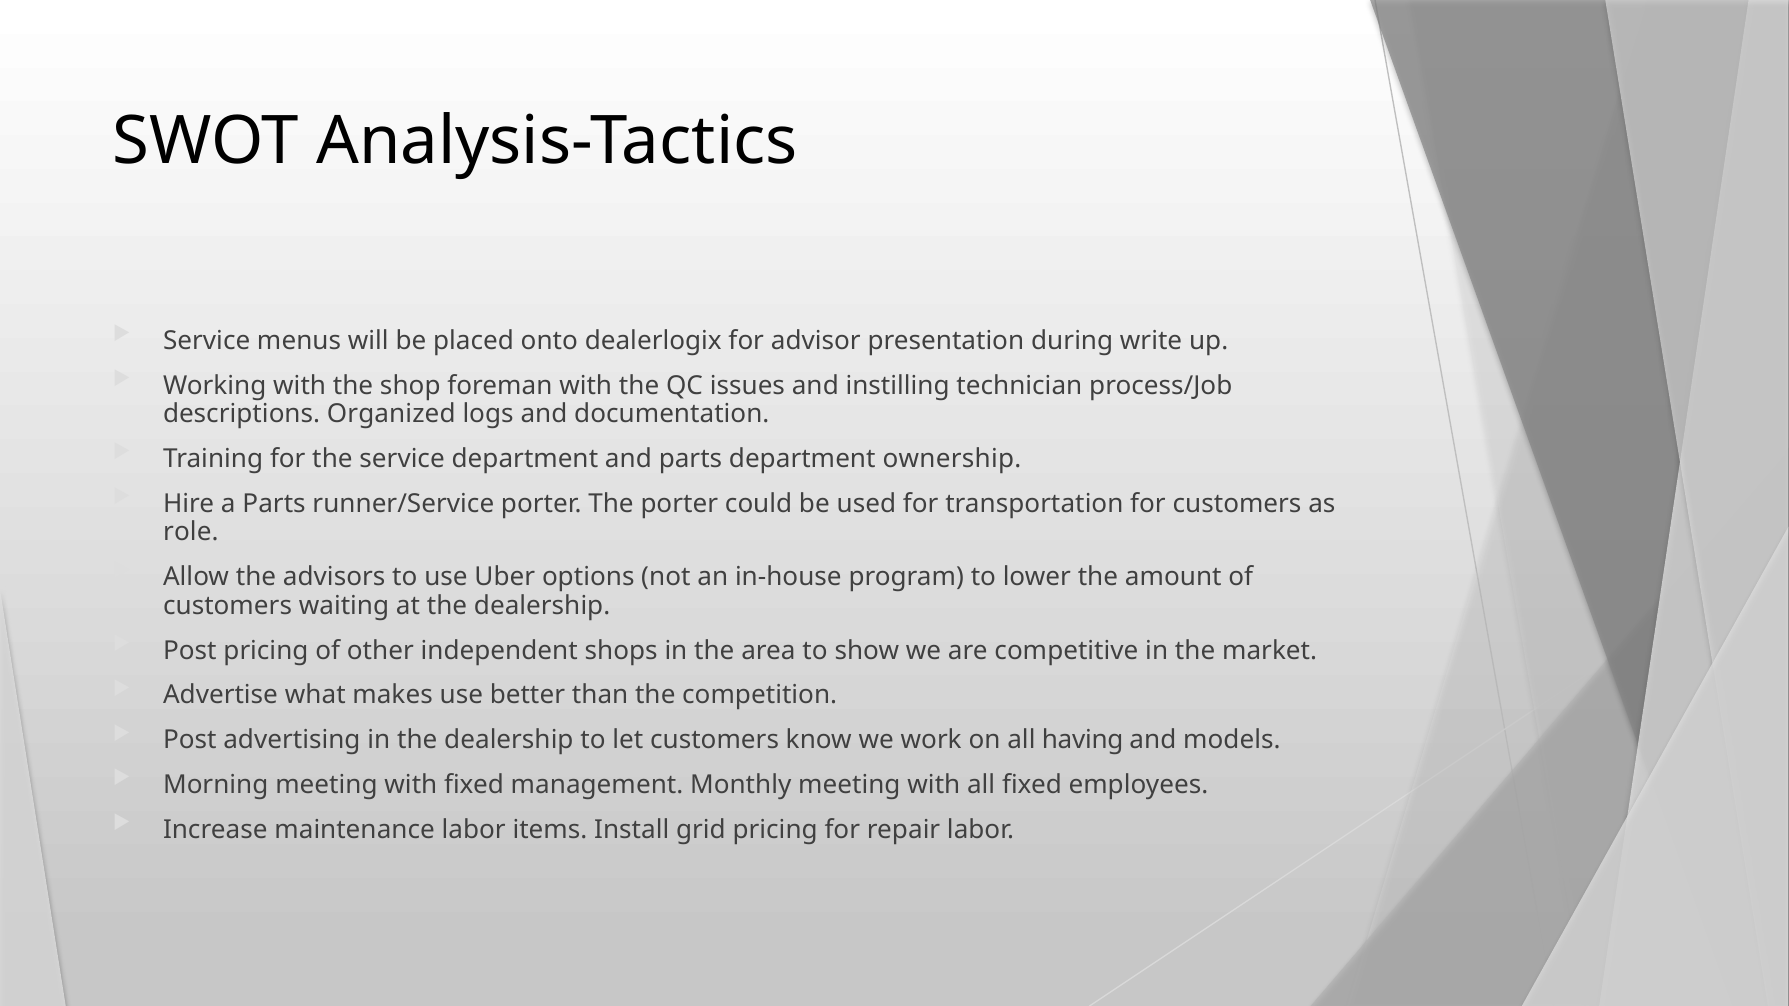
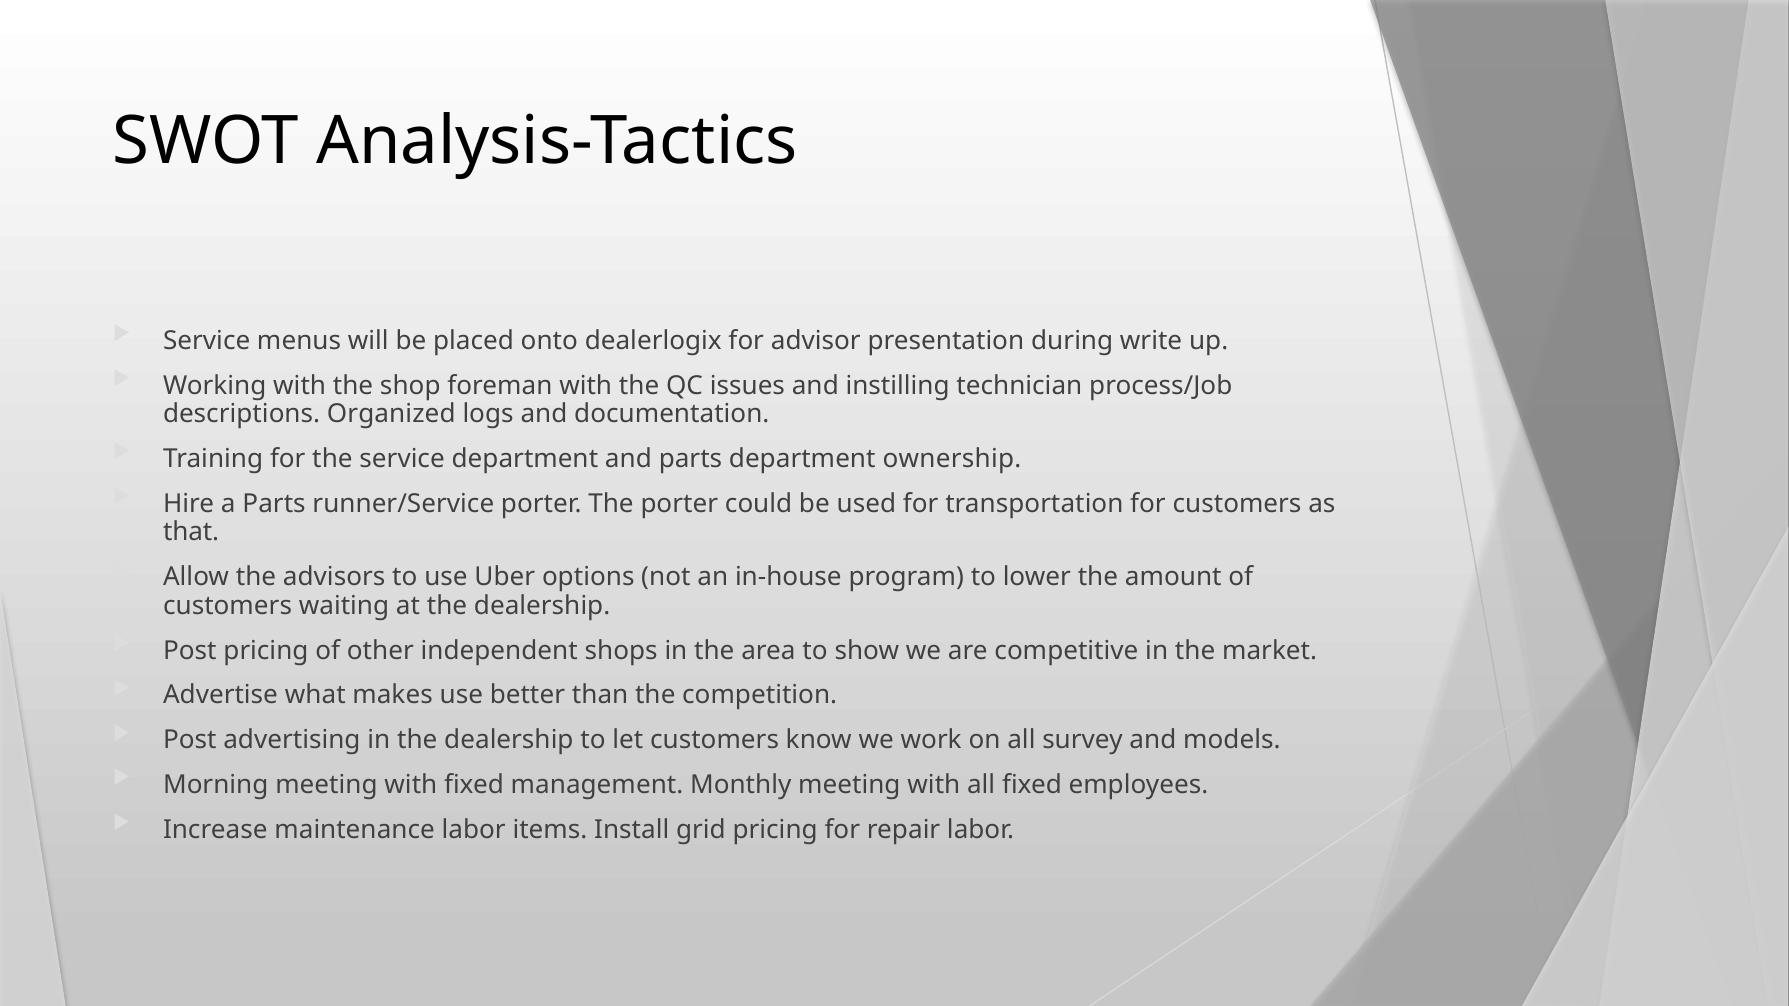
role: role -> that (191, 533)
having: having -> survey (1083, 741)
